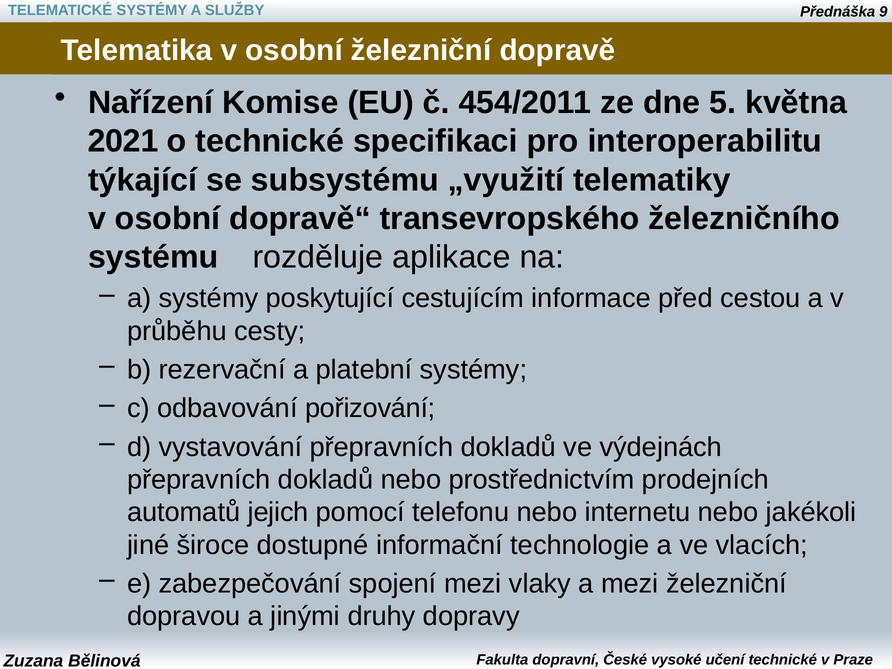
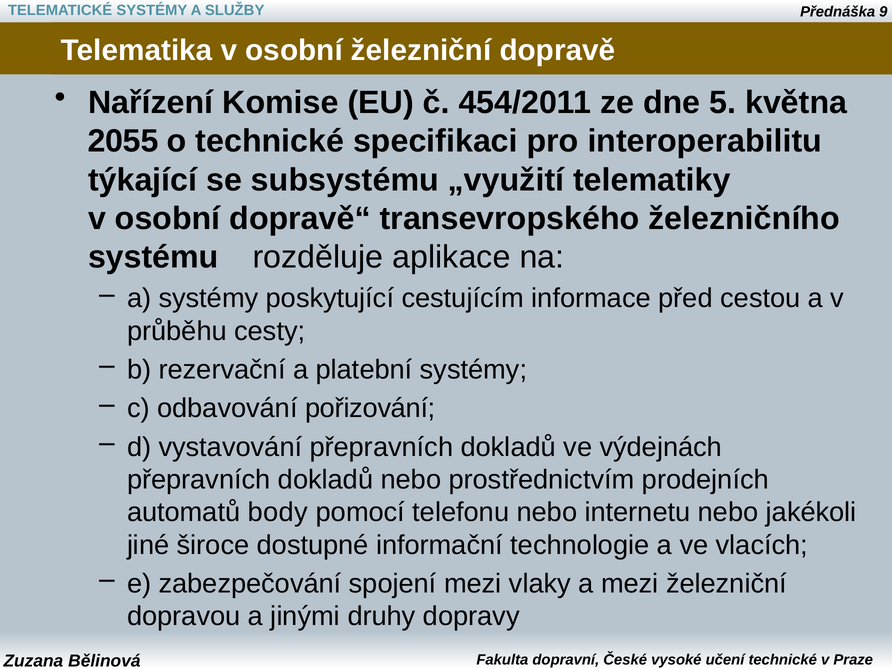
2021: 2021 -> 2055 (123, 141)
jejich: jejich -> body (278, 512)
